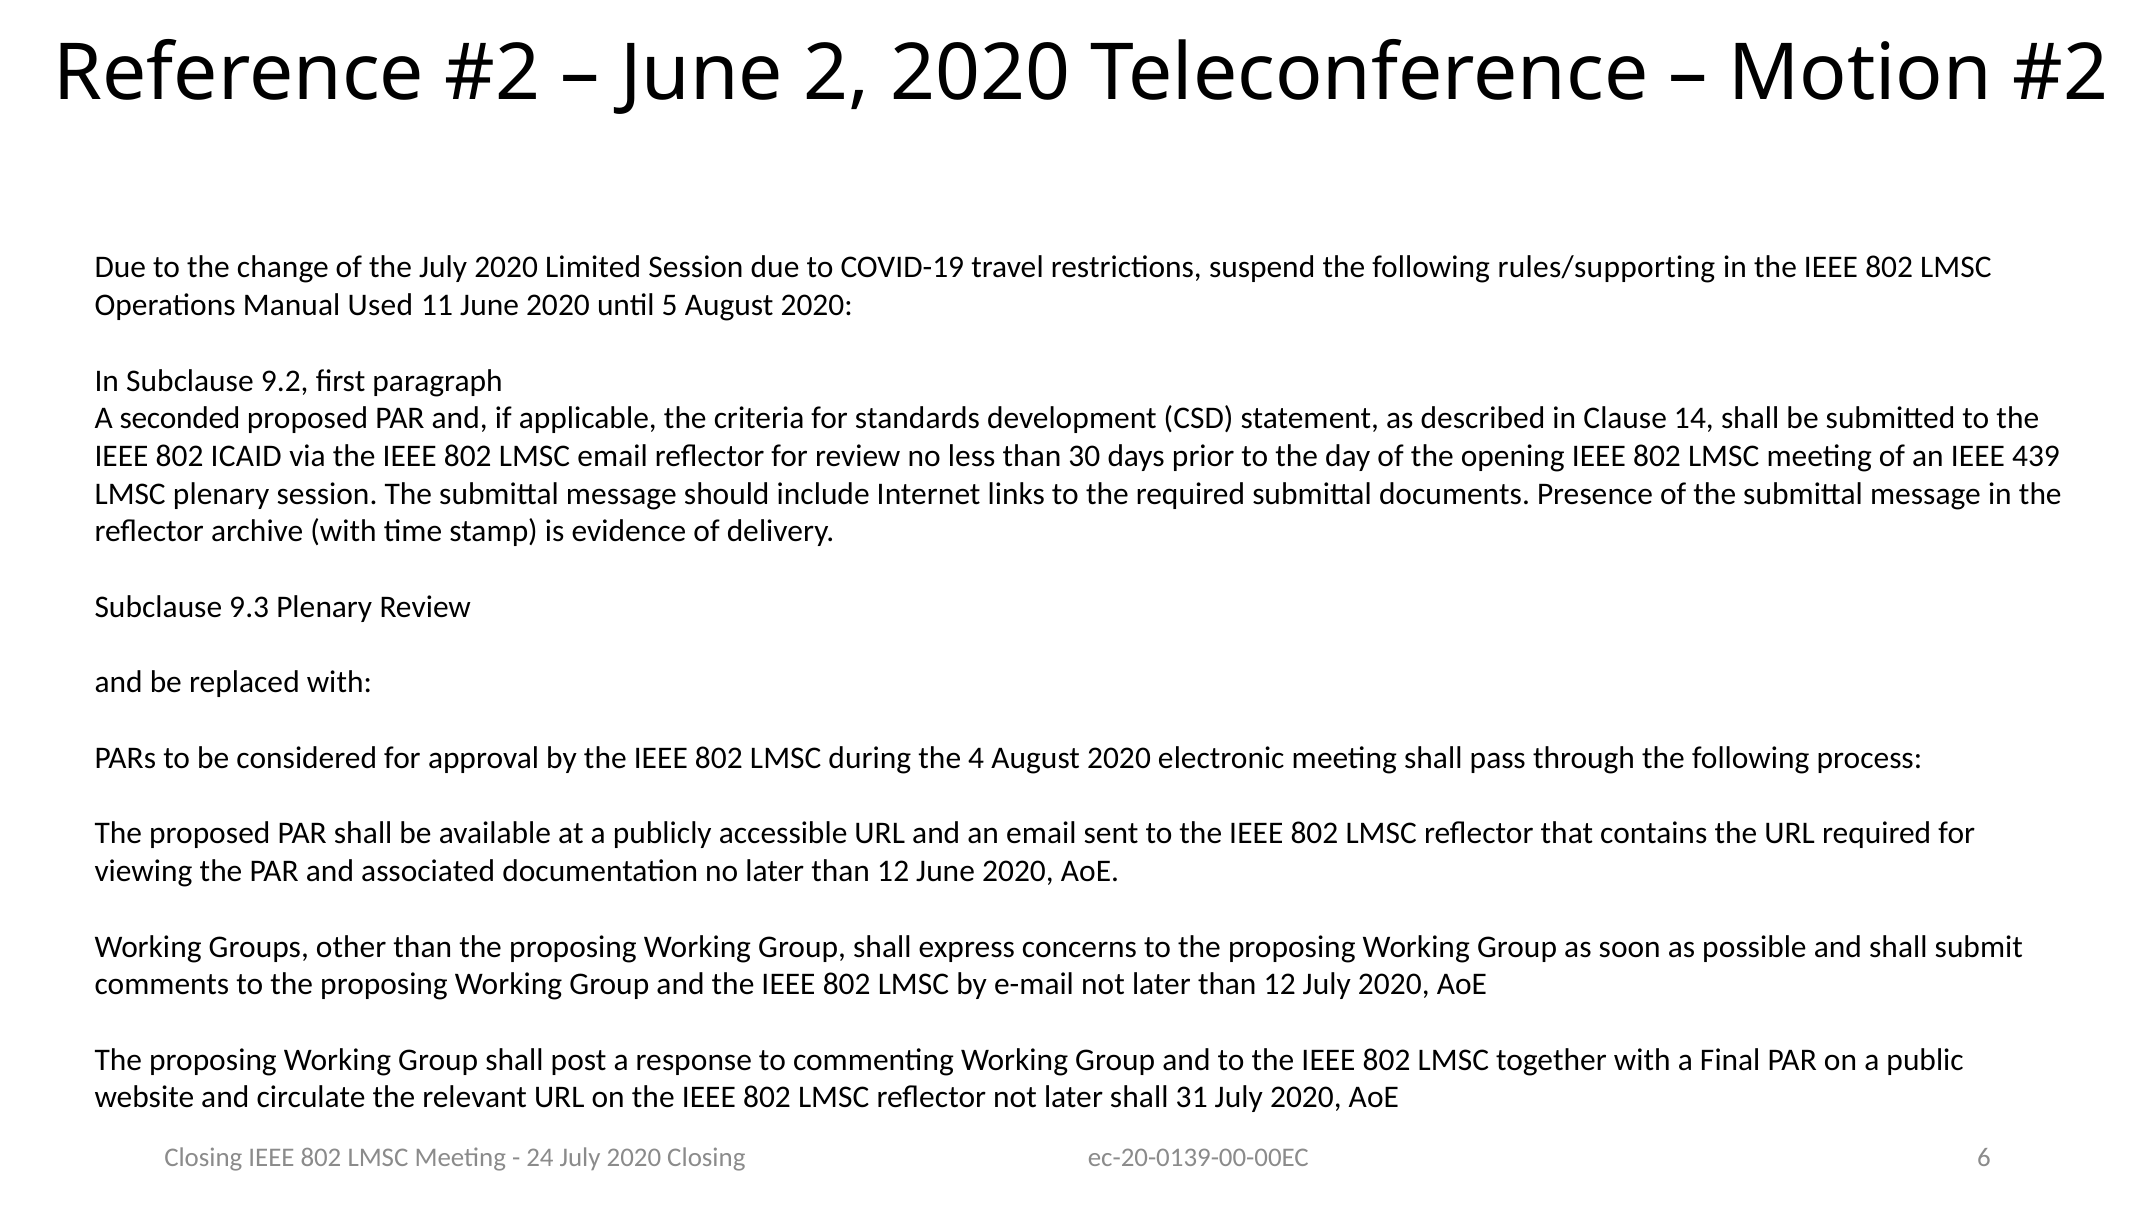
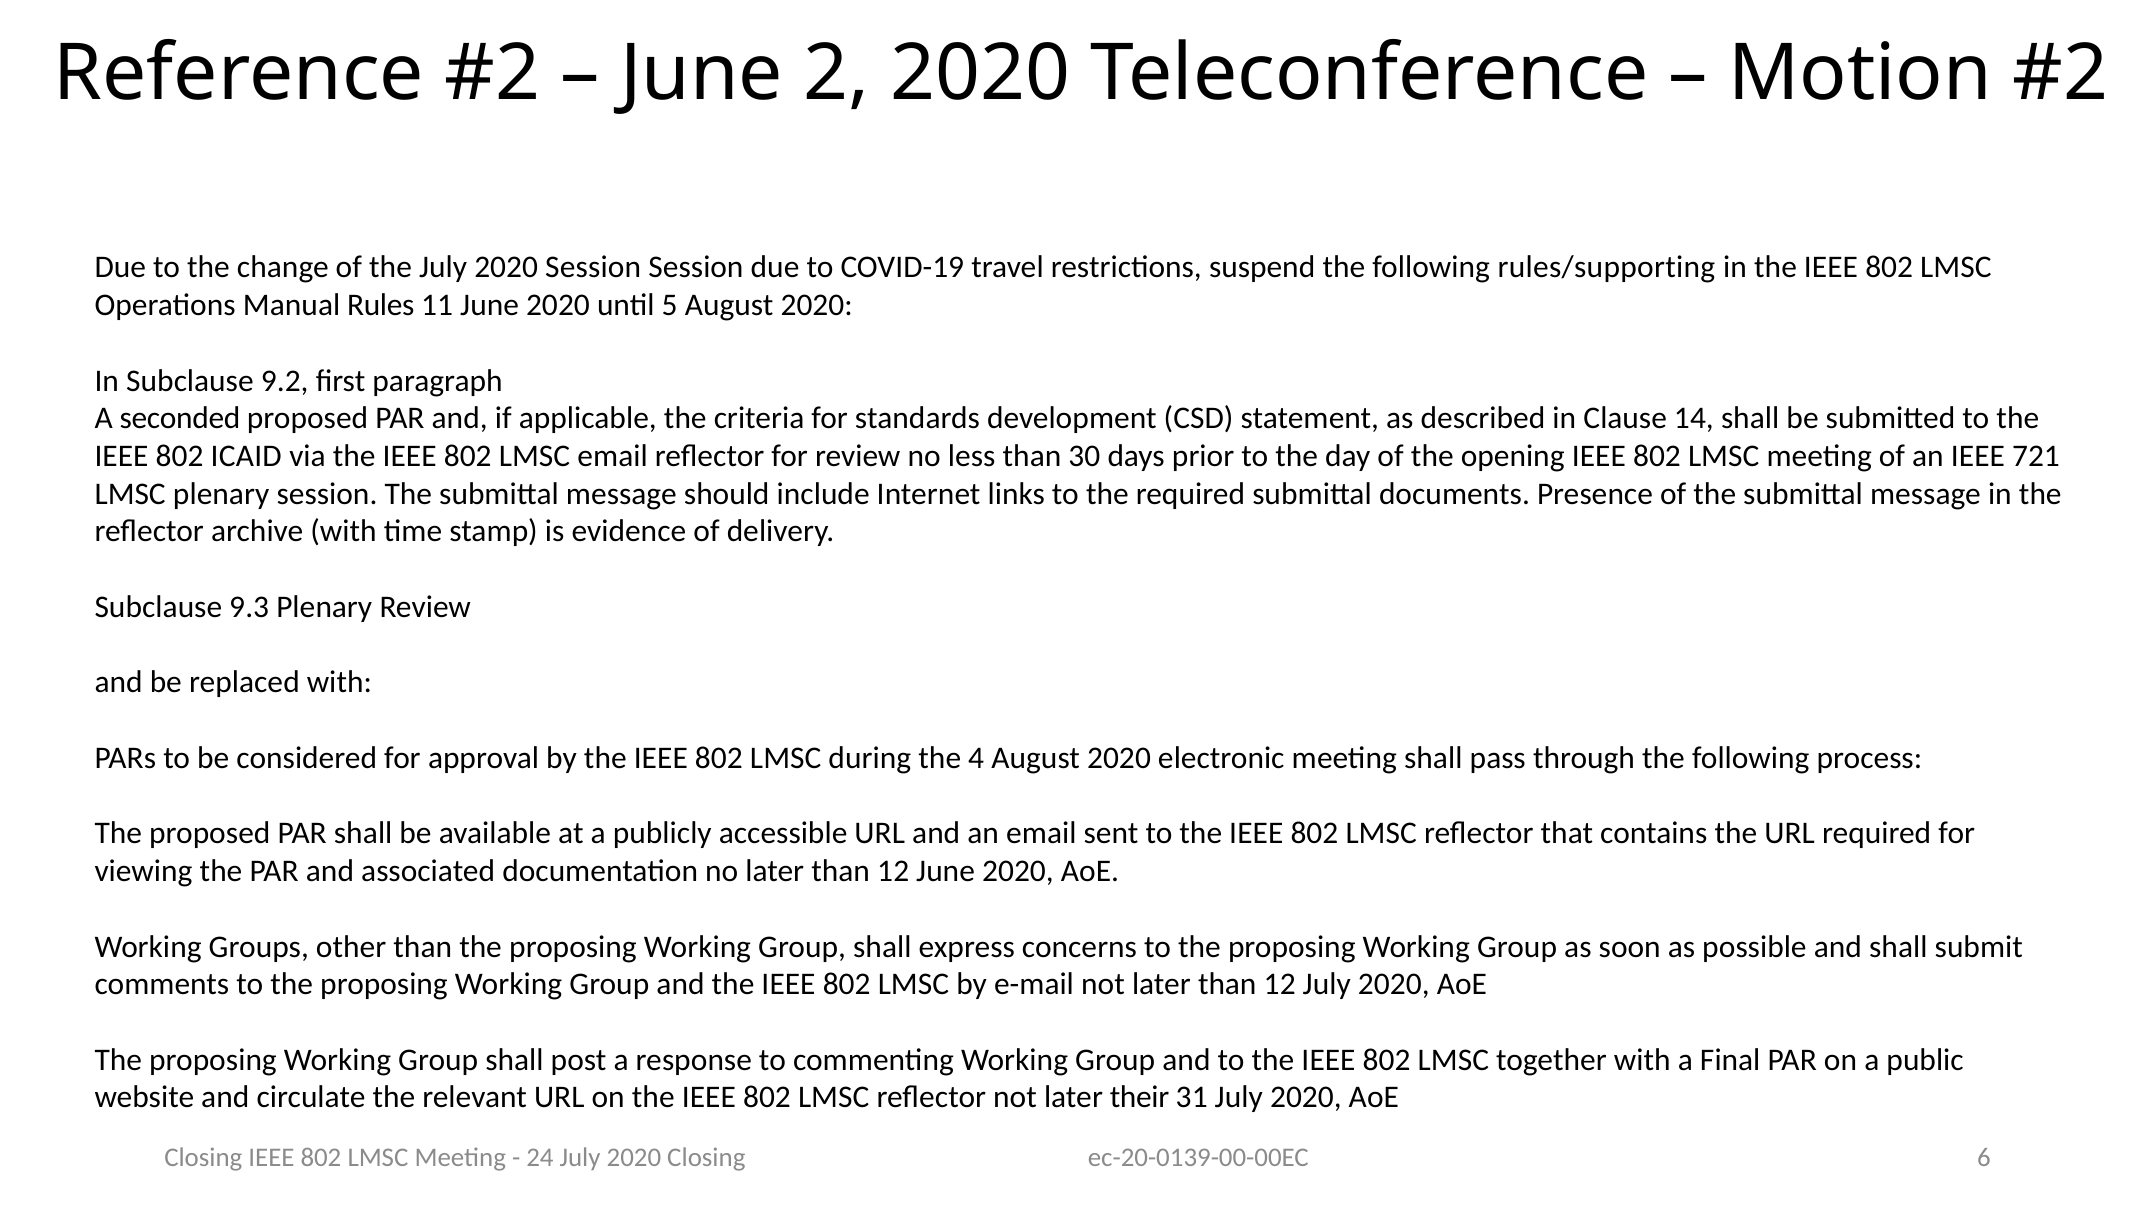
2020 Limited: Limited -> Session (593, 268)
Used: Used -> Rules (381, 305)
439: 439 -> 721 (2036, 456)
later shall: shall -> their (1140, 1098)
